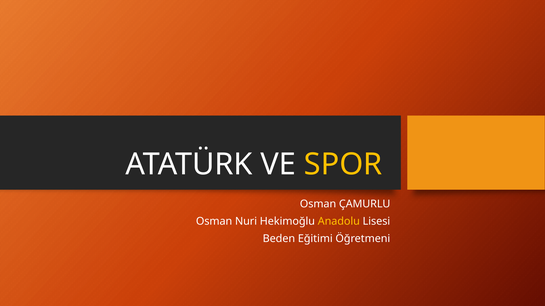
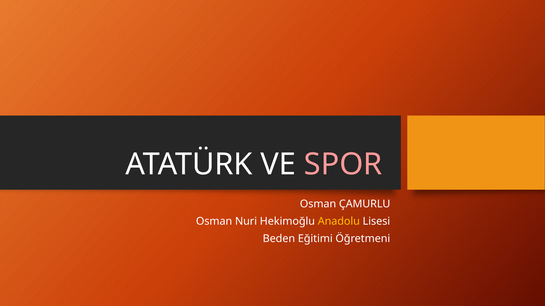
SPOR colour: yellow -> pink (343, 165)
